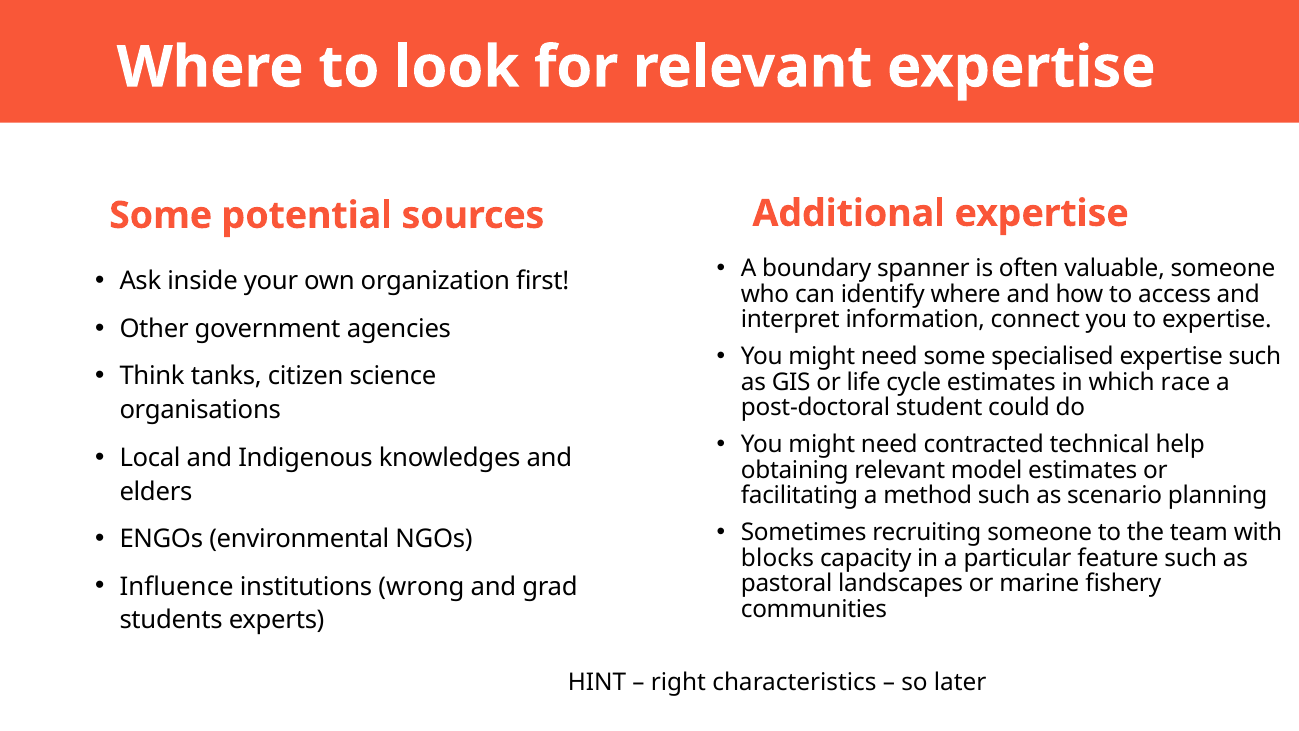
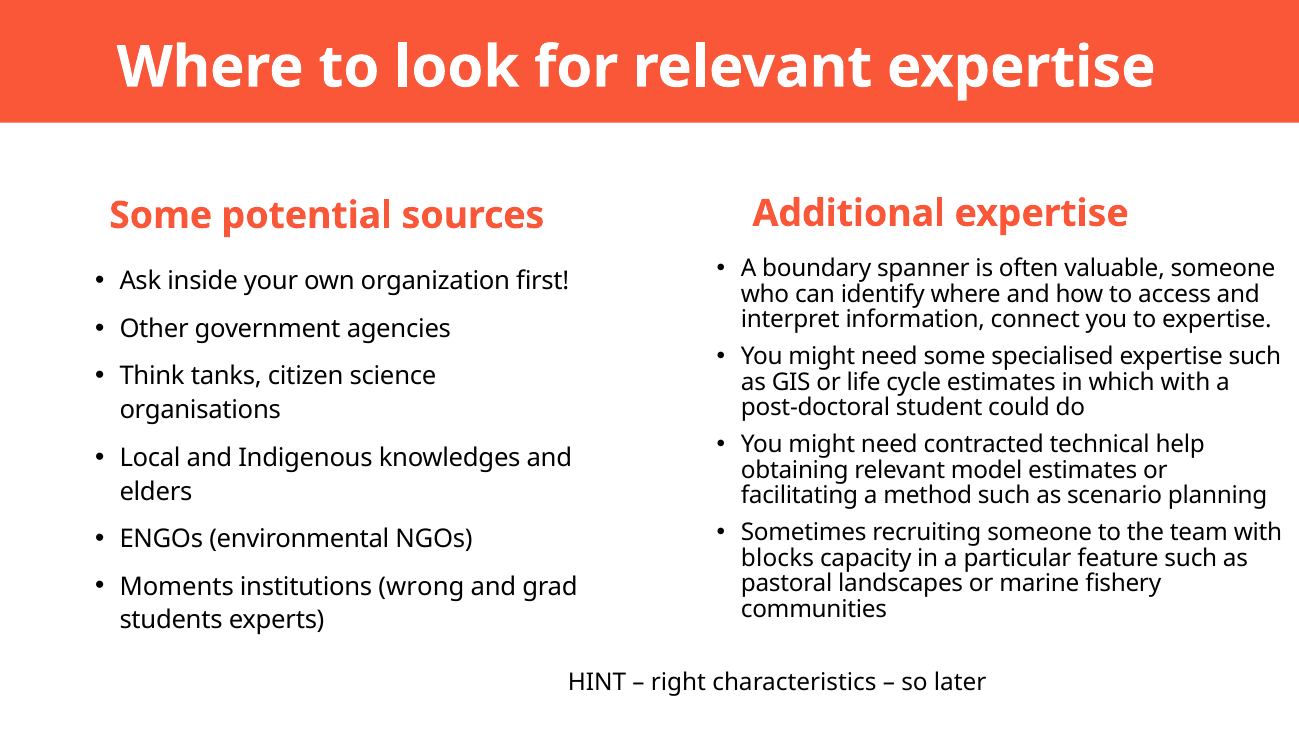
which race: race -> with (1185, 382)
Influence: Influence -> Moments (177, 586)
